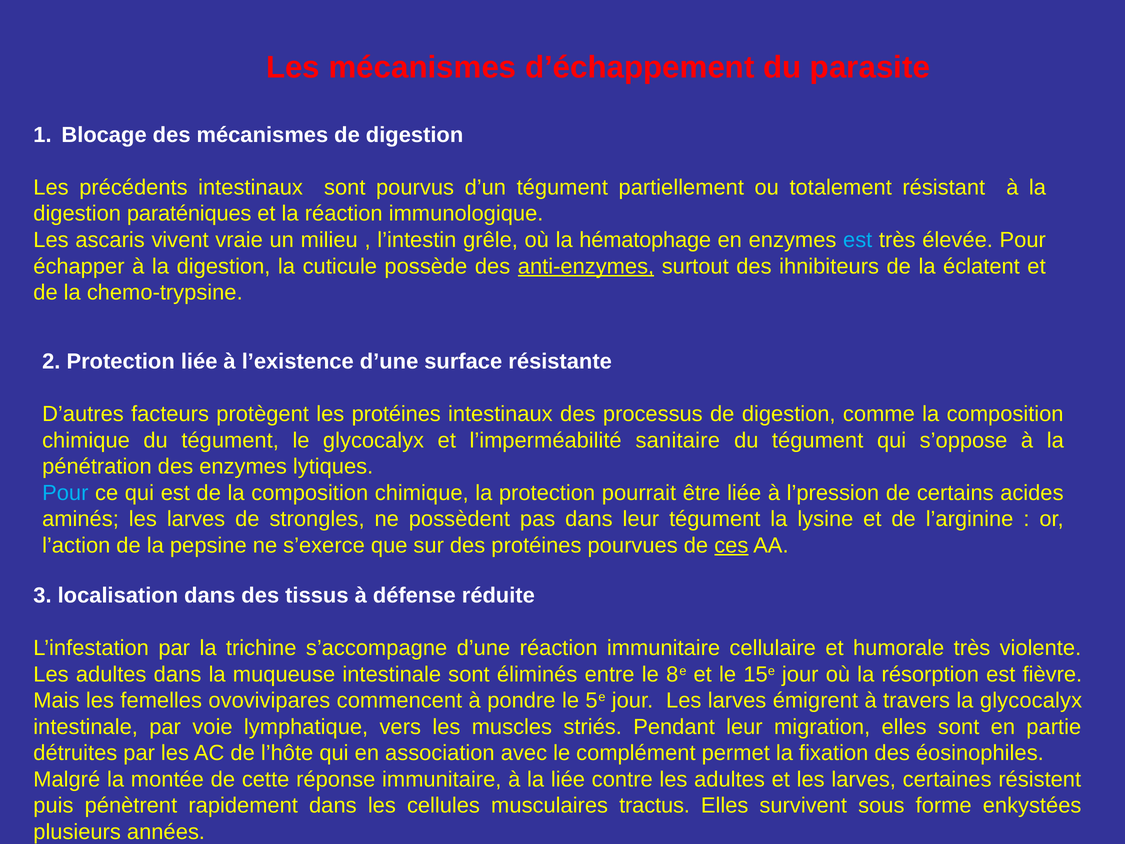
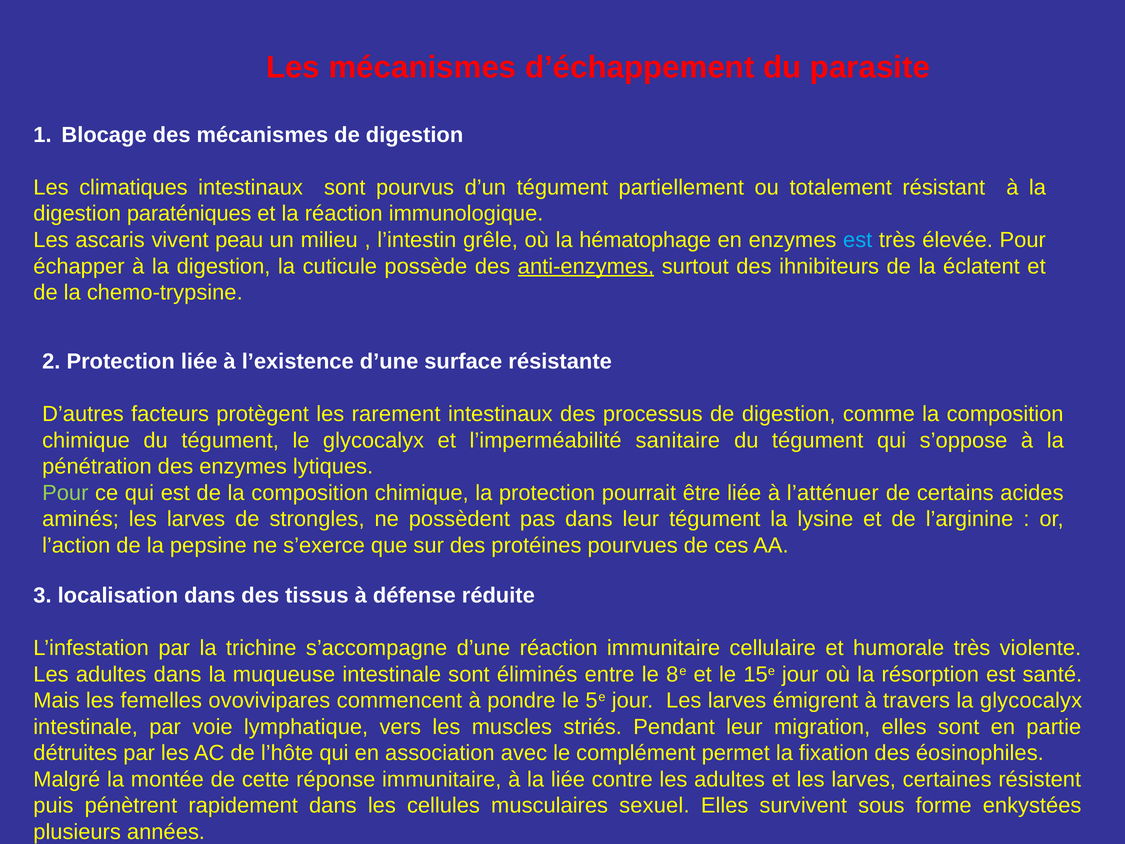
précédents: précédents -> climatiques (133, 187)
vraie: vraie -> peau (239, 240)
les protéines: protéines -> rarement (396, 414)
Pour colour: light blue -> light green (65, 493)
l’pression: l’pression -> l’atténuer (833, 493)
ces underline: present -> none (731, 545)
fièvre: fièvre -> santé (1052, 674)
tractus: tractus -> sexuel (654, 805)
